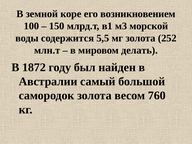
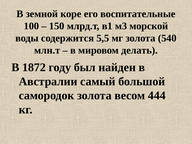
возникновением: возникновением -> воспитательные (138, 14)
252: 252 -> 540 (167, 38)
760: 760 -> 444 (157, 96)
